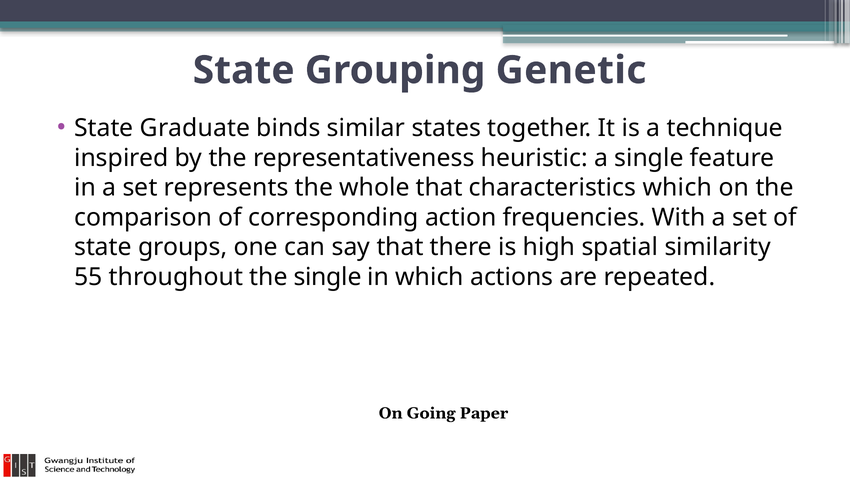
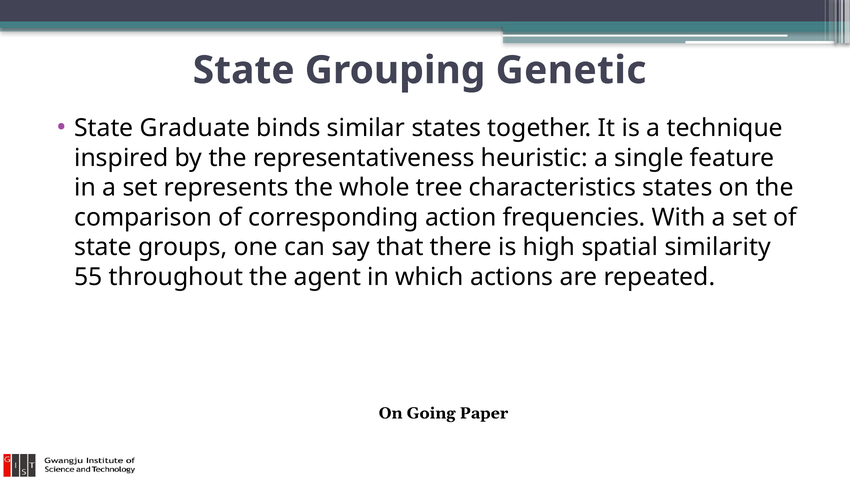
whole that: that -> tree (439, 188)
characteristics which: which -> states (677, 188)
the single: single -> agent (327, 277)
